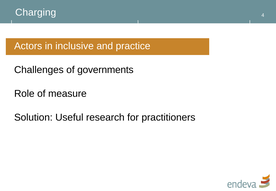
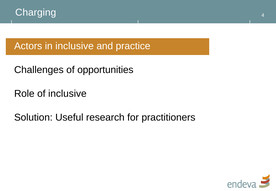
governments: governments -> opportunities (105, 70)
of measure: measure -> inclusive (67, 94)
